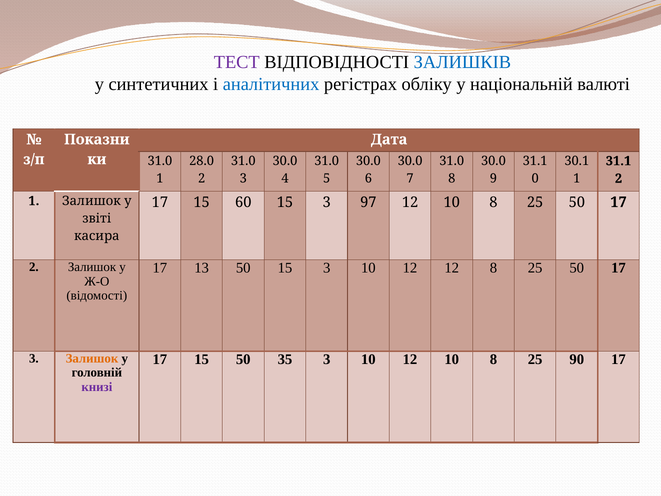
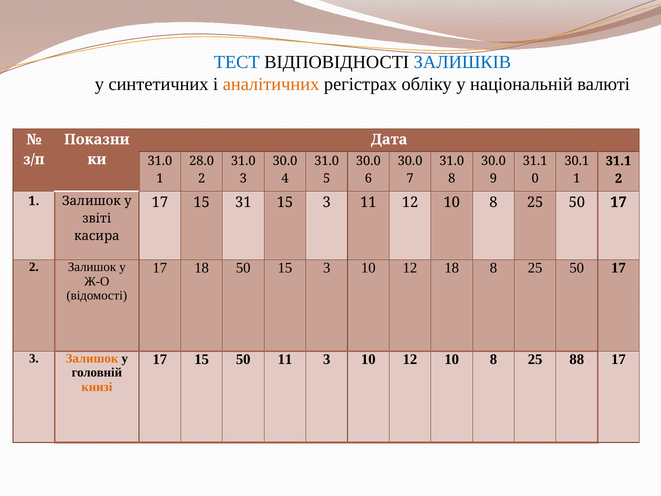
ТЕСТ colour: purple -> blue (237, 62)
аналітичних colour: blue -> orange (271, 84)
60: 60 -> 31 (243, 202)
3 97: 97 -> 11 (368, 202)
17 13: 13 -> 18 (202, 268)
12 12: 12 -> 18 (452, 268)
50 35: 35 -> 11 (285, 359)
90: 90 -> 88 (577, 359)
книзі colour: purple -> orange (97, 387)
